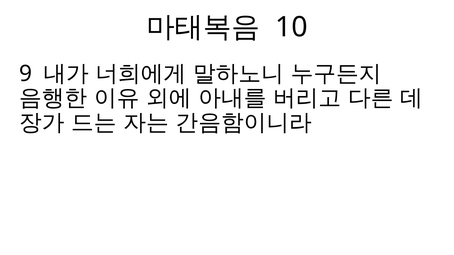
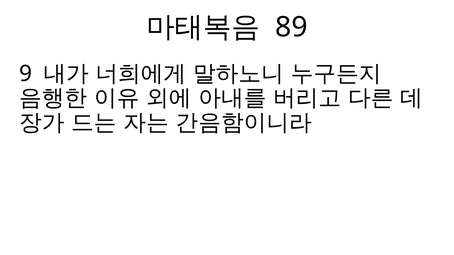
10: 10 -> 89 (291, 27)
